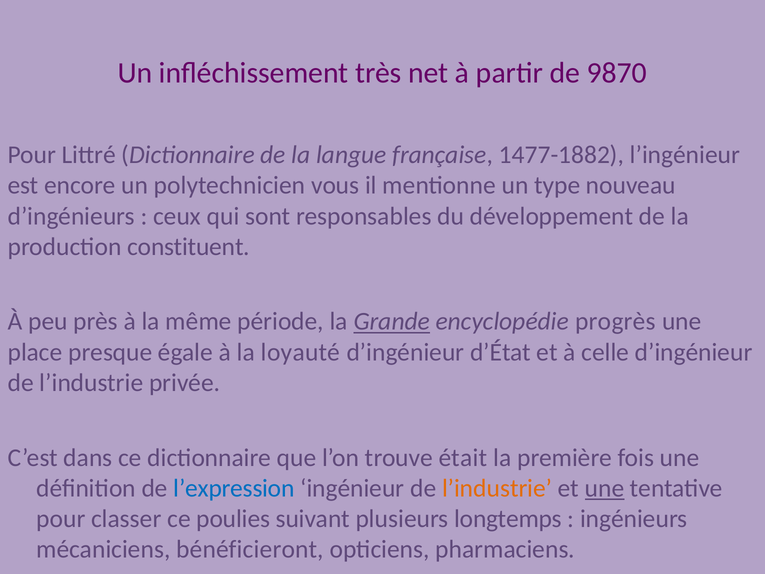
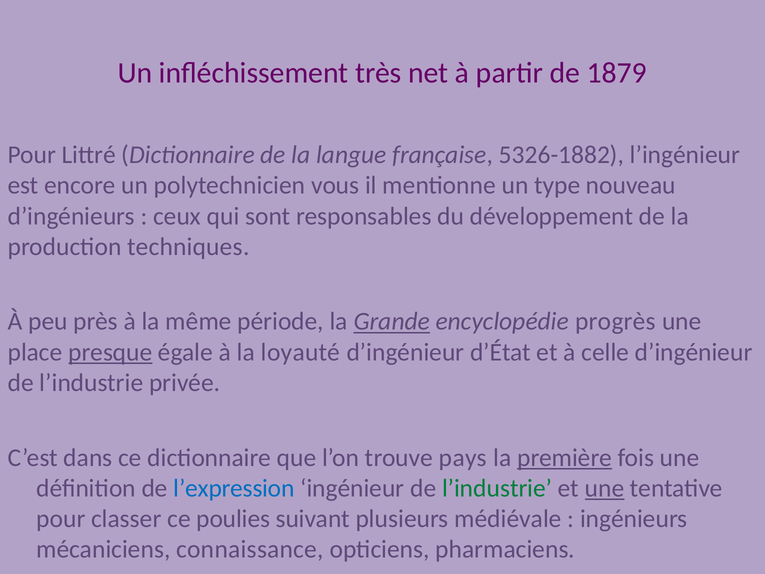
9870: 9870 -> 1879 (617, 73)
1477-1882: 1477-1882 -> 5326-1882 (561, 155)
constituent: constituent -> techniques (188, 247)
presque underline: none -> present (110, 352)
était: était -> pays (463, 457)
première underline: none -> present (565, 457)
l’industrie colour: orange -> green (497, 488)
longtemps: longtemps -> médiévale (508, 519)
bénéficieront: bénéficieront -> connaissance (250, 549)
